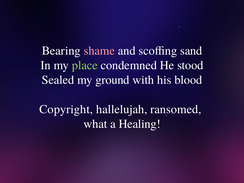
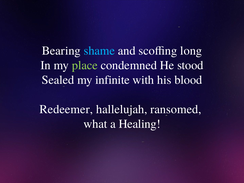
shame colour: pink -> light blue (99, 51)
sand: sand -> long (191, 51)
ground: ground -> infinite (113, 80)
Copyright: Copyright -> Redeemer (66, 109)
